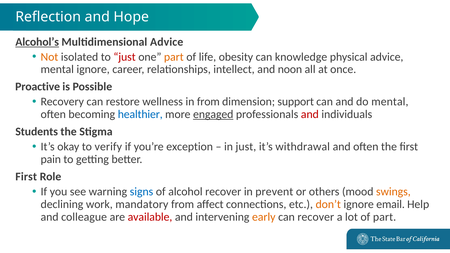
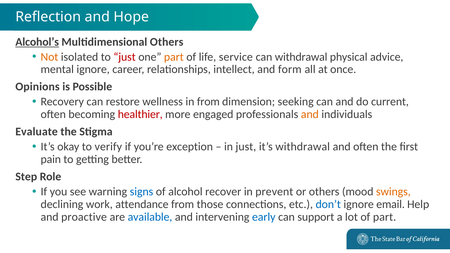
Multidimensional Advice: Advice -> Others (167, 42)
obesity: obesity -> service (236, 57)
can knowledge: knowledge -> withdrawal (301, 57)
noon: noon -> form (290, 69)
Proactive: Proactive -> Opinions (37, 87)
support: support -> seeking (296, 102)
do mental: mental -> current (390, 102)
healthier colour: blue -> red (140, 114)
engaged underline: present -> none (213, 114)
and colour: red -> orange (310, 114)
Students: Students -> Evaluate (37, 132)
First: First -> Step (26, 177)
mandatory: mandatory -> attendance (142, 204)
affect: affect -> those (210, 204)
don’t colour: orange -> blue (328, 204)
colleague: colleague -> proactive (84, 217)
available colour: red -> blue (150, 217)
early colour: orange -> blue (264, 217)
can recover: recover -> support (316, 217)
